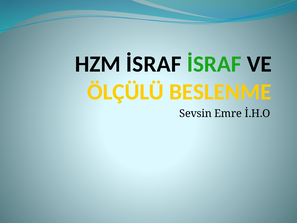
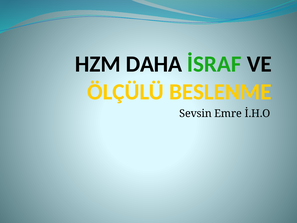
HZM İSRAF: İSRAF -> DAHA (154, 64)
